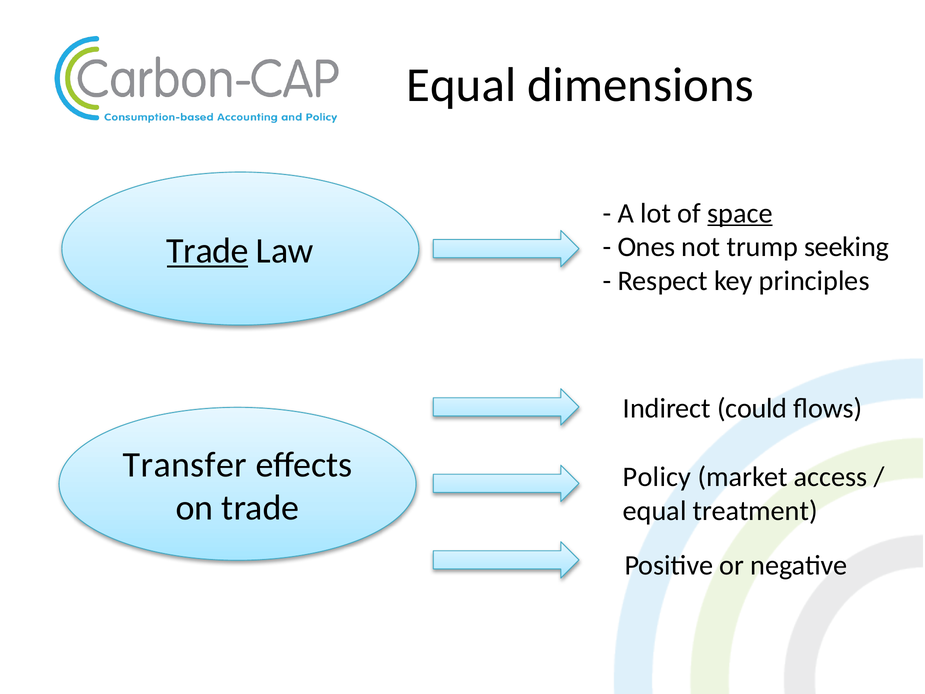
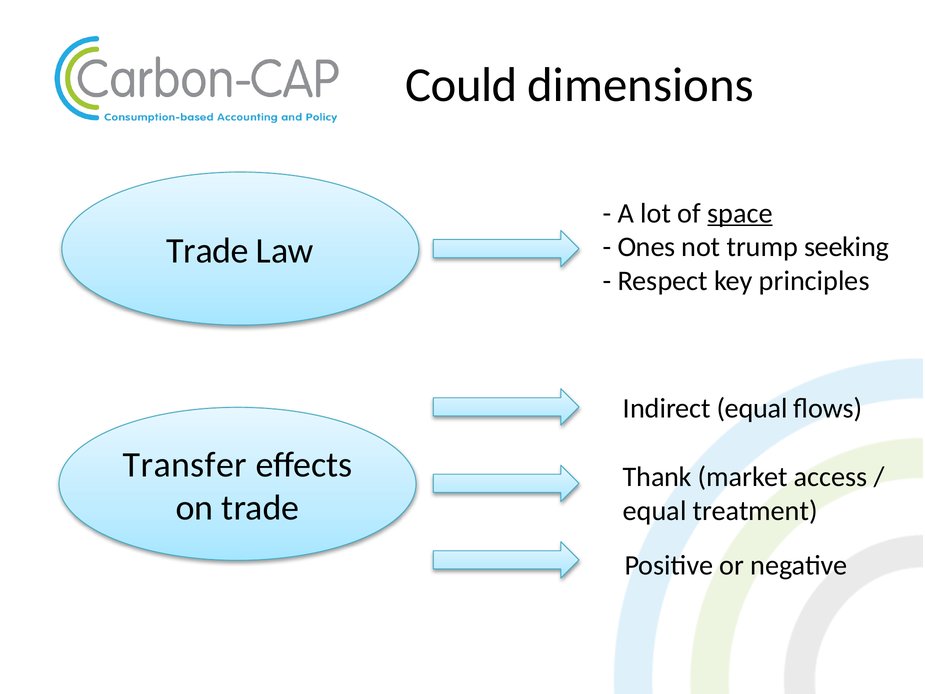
Equal: Equal -> Could (461, 85)
Trade underline: present -> none (208, 251)
Indirect could: could -> equal (752, 408)
Policy: Policy -> Thank (657, 477)
